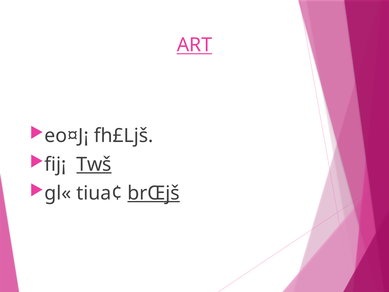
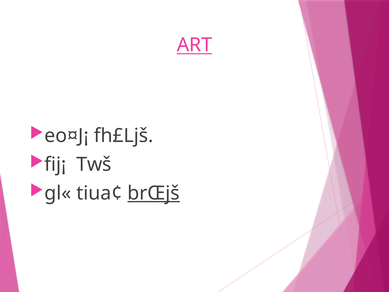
Twš underline: present -> none (94, 164)
